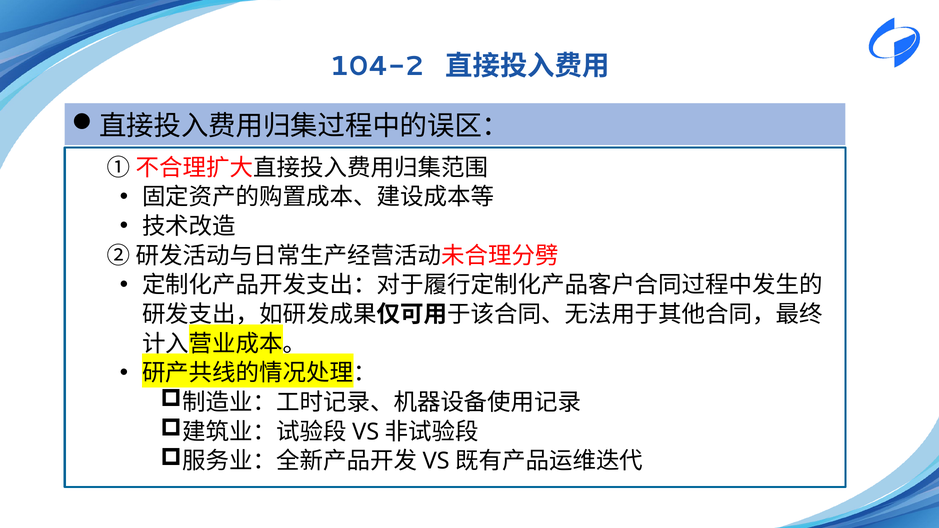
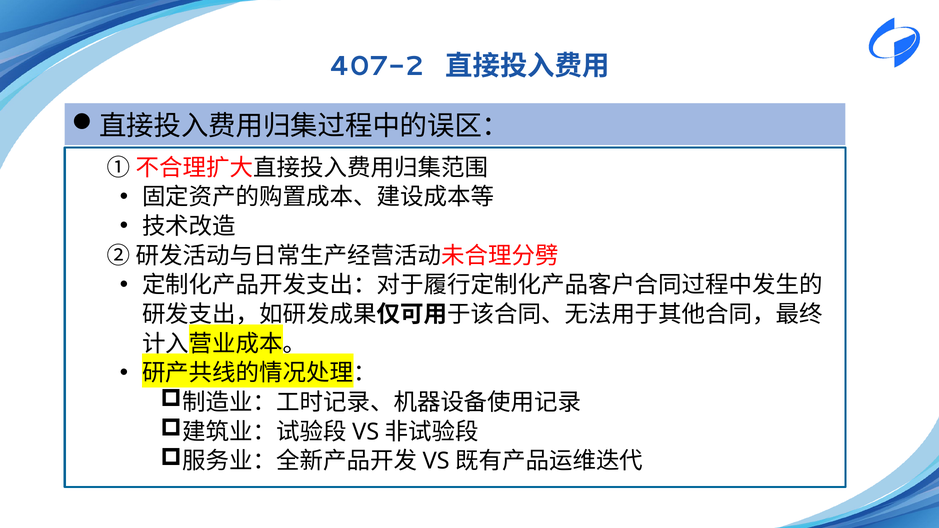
104-2: 104-2 -> 407-2 (377, 66)
